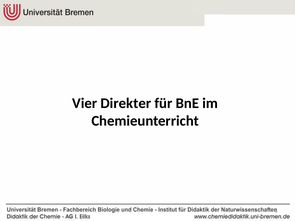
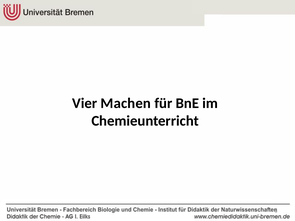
Direkter: Direkter -> Machen (126, 103)
